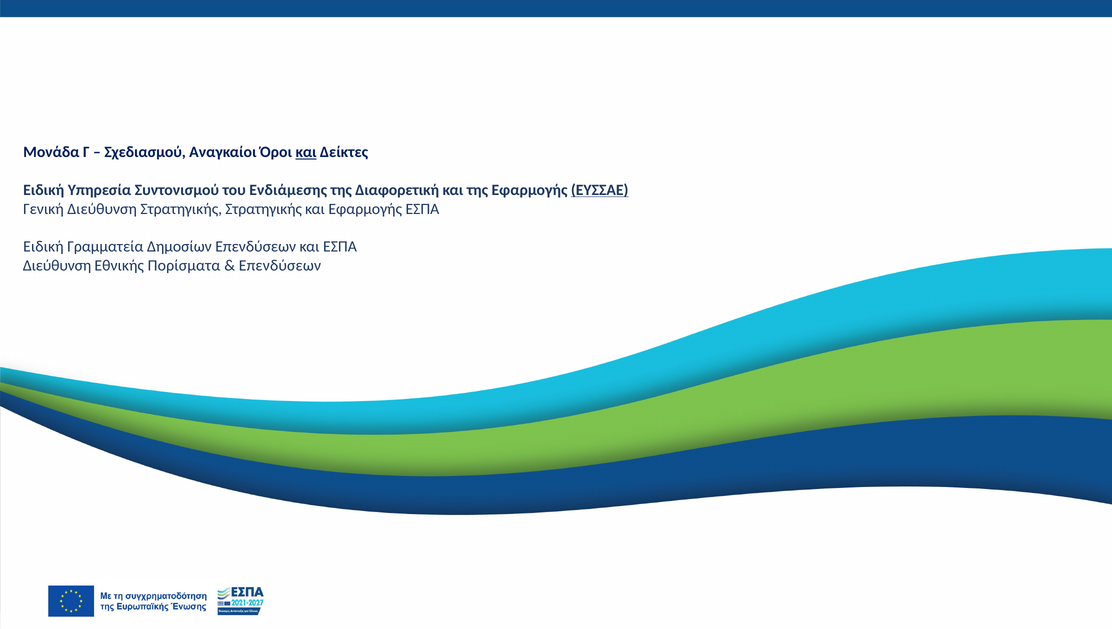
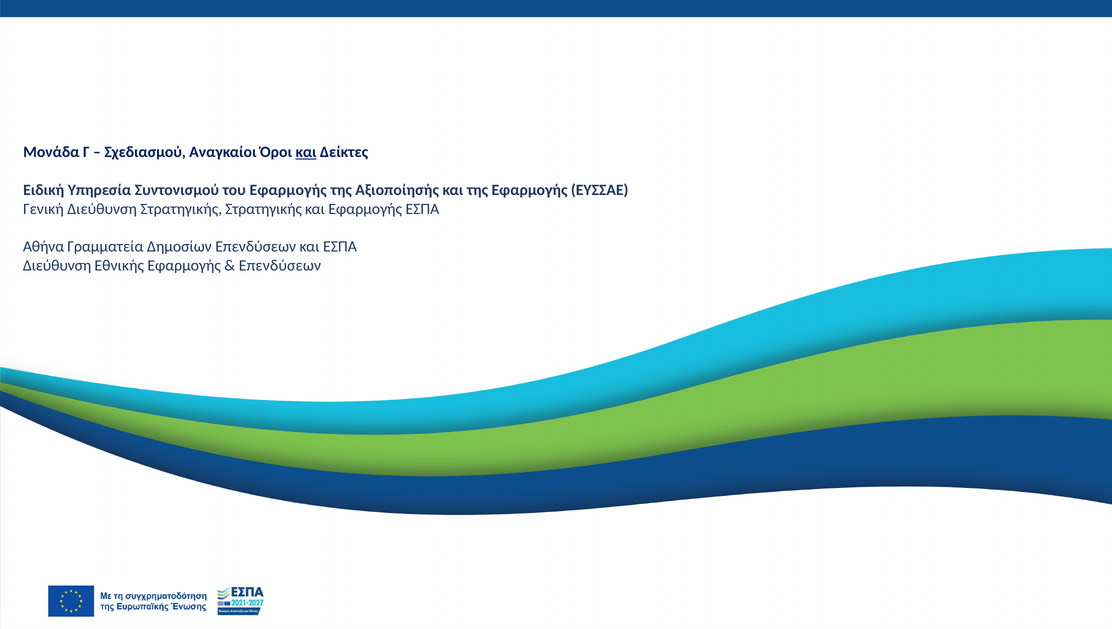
του Ενδιάμεσης: Ενδιάμεσης -> Εφαρμογής (288, 190)
Διαφορετική: Διαφορετική -> Αξιοποίησής (397, 190)
ΕΥΣΣΑΕ underline: present -> none (600, 190)
Ειδική: Ειδική -> Αθήνα (44, 247)
Εθνικής Πορίσματα: Πορίσματα -> Εφαρμογής (184, 266)
